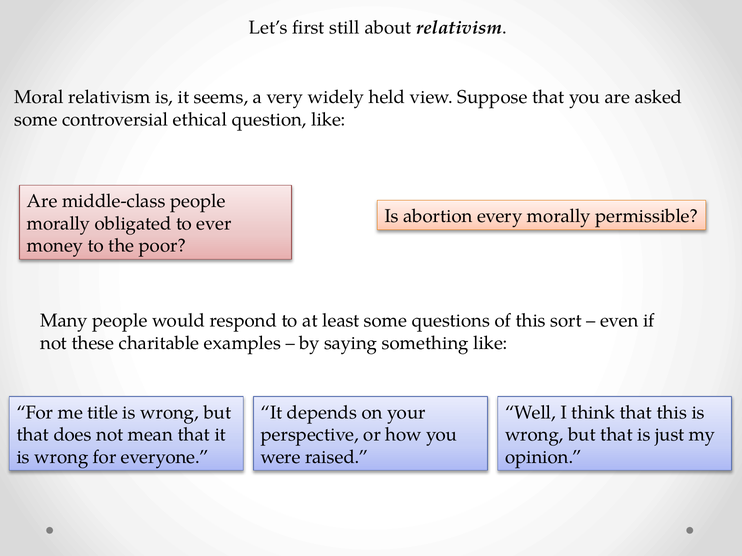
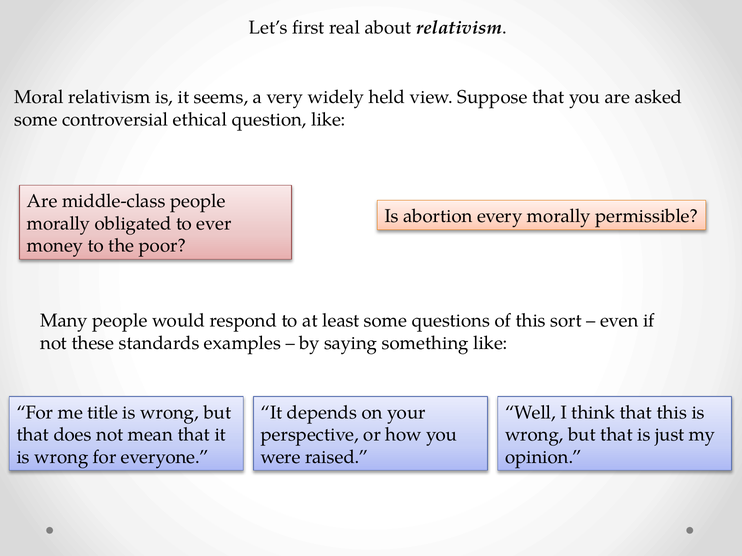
still: still -> real (345, 28)
charitable: charitable -> standards (159, 343)
